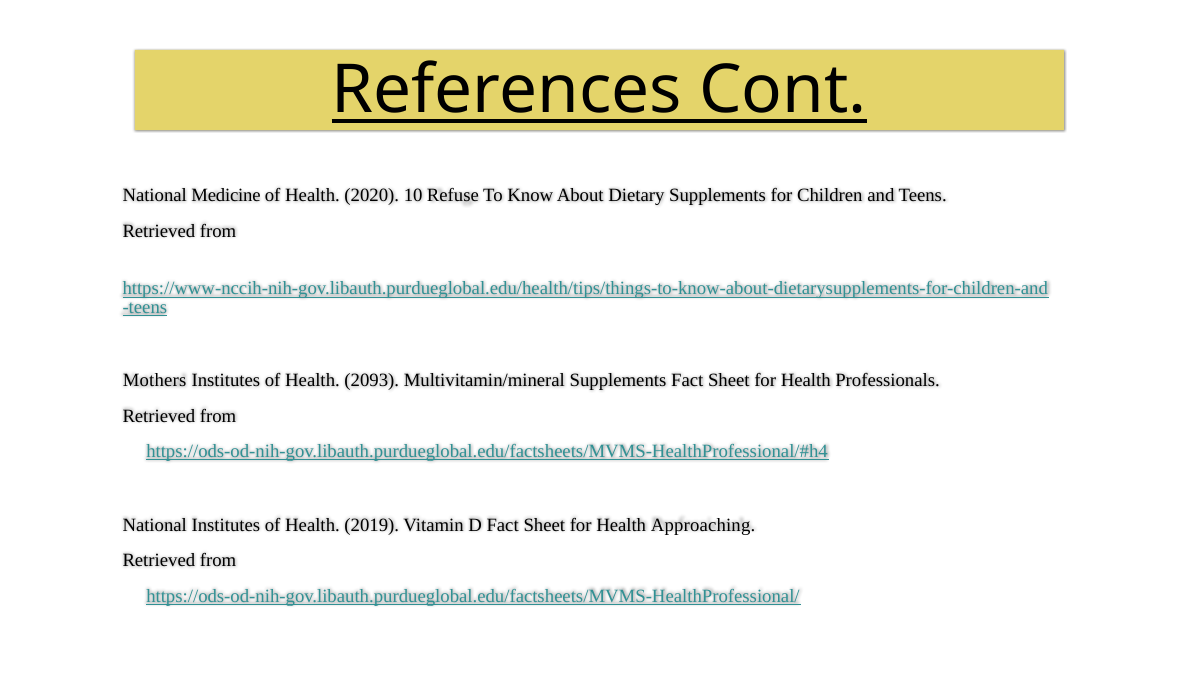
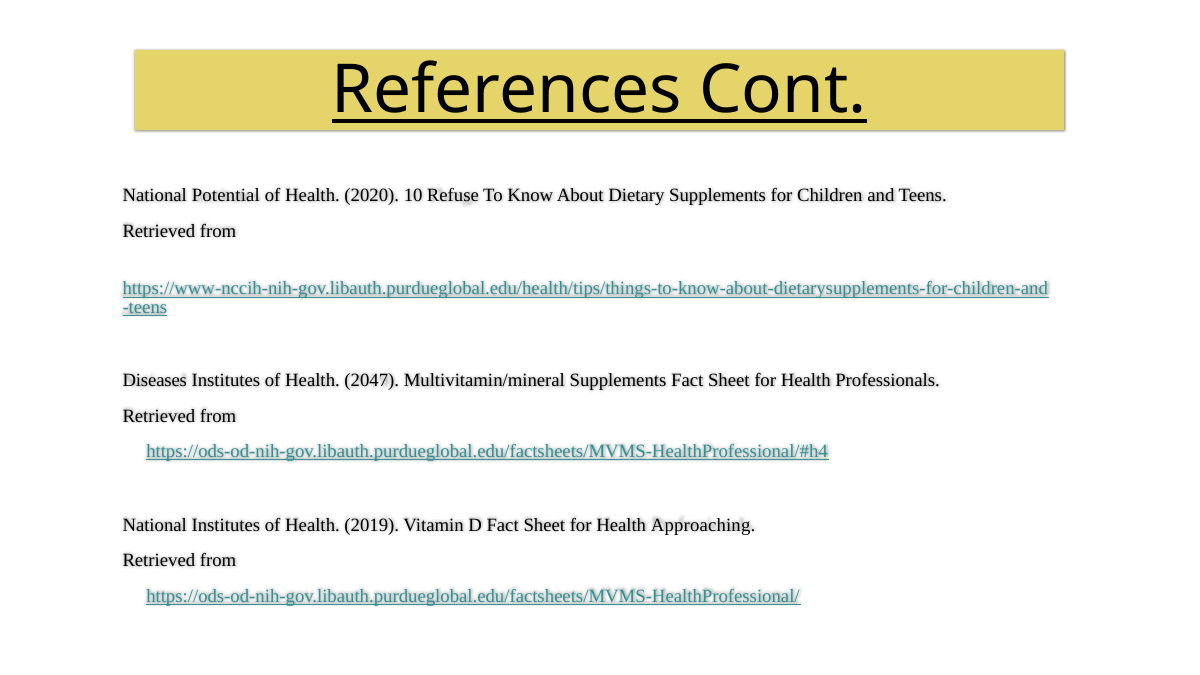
Medicine: Medicine -> Potential (226, 195)
Mothers: Mothers -> Diseases (155, 381)
2093: 2093 -> 2047 (372, 381)
